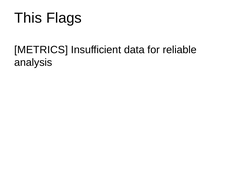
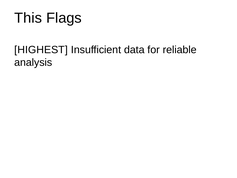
METRICS: METRICS -> HIGHEST (41, 50)
